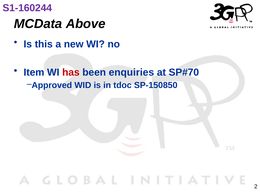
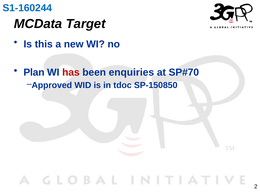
S1-160244 colour: purple -> blue (27, 8)
Above: Above -> Target (86, 24)
Item: Item -> Plan (34, 72)
